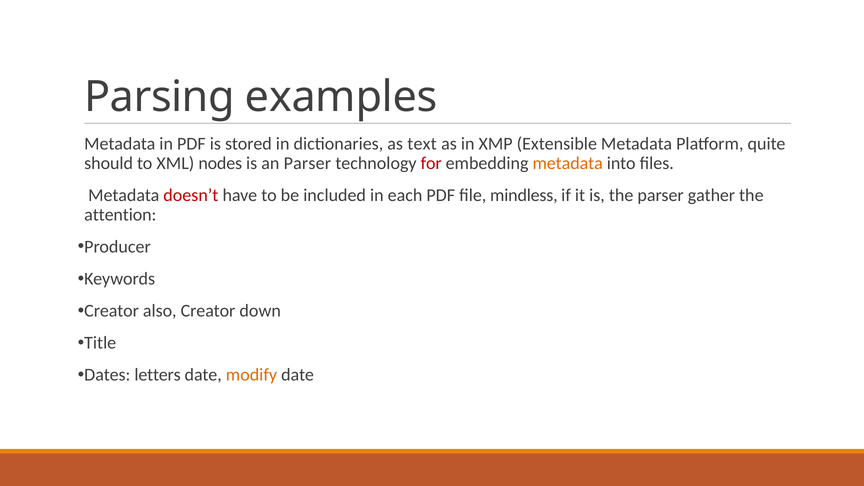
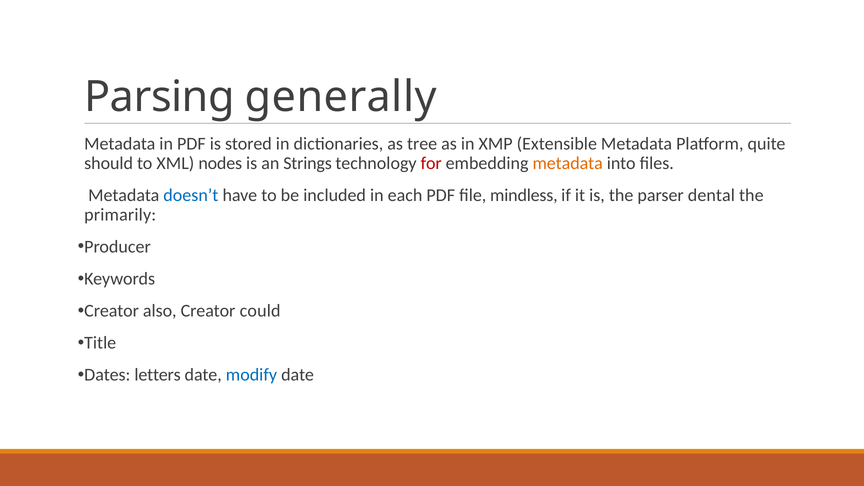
examples: examples -> generally (341, 97)
text: text -> tree (422, 144)
an Parser: Parser -> Strings (308, 163)
doesn’t colour: red -> blue (191, 195)
gather: gather -> dental (711, 195)
attention: attention -> primarily (120, 215)
down: down -> could (260, 311)
modify colour: orange -> blue (251, 375)
